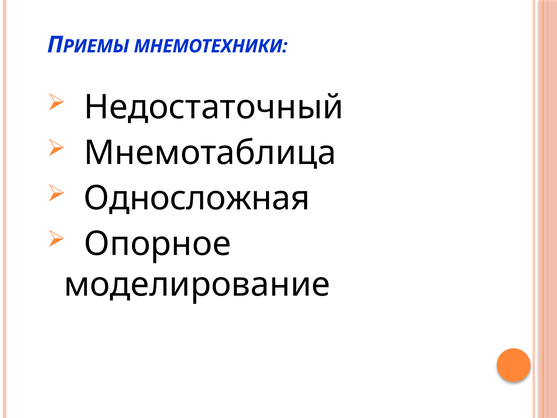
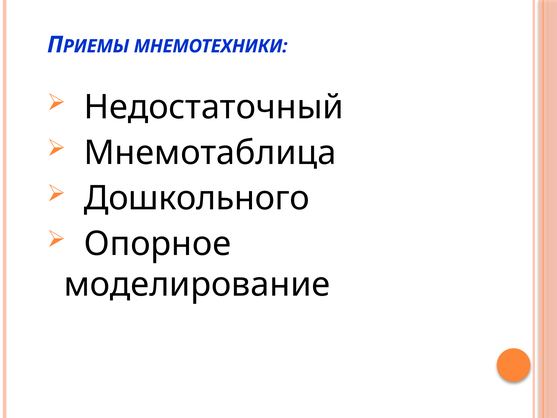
Односложная: Односложная -> Дошкольного (197, 198)
